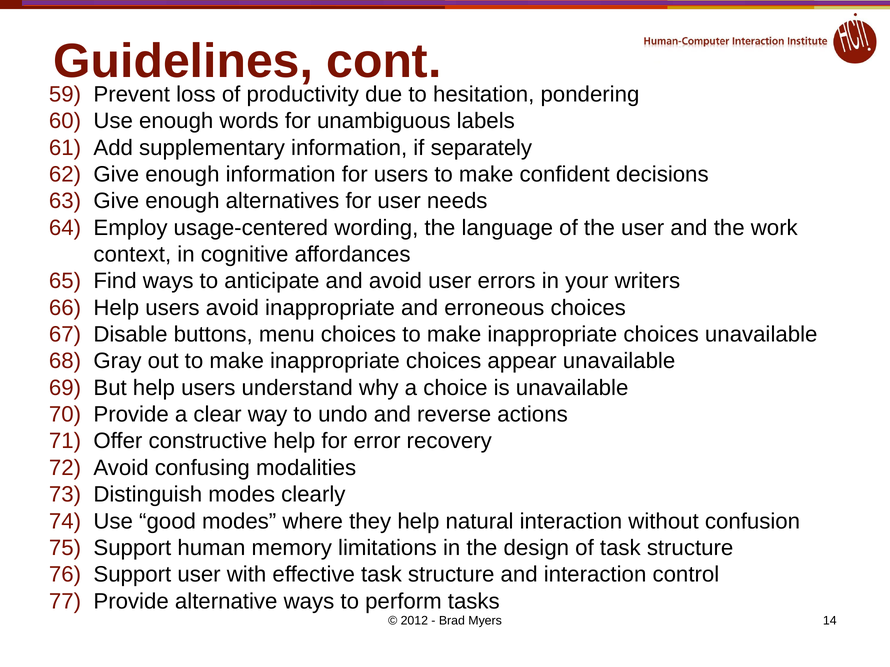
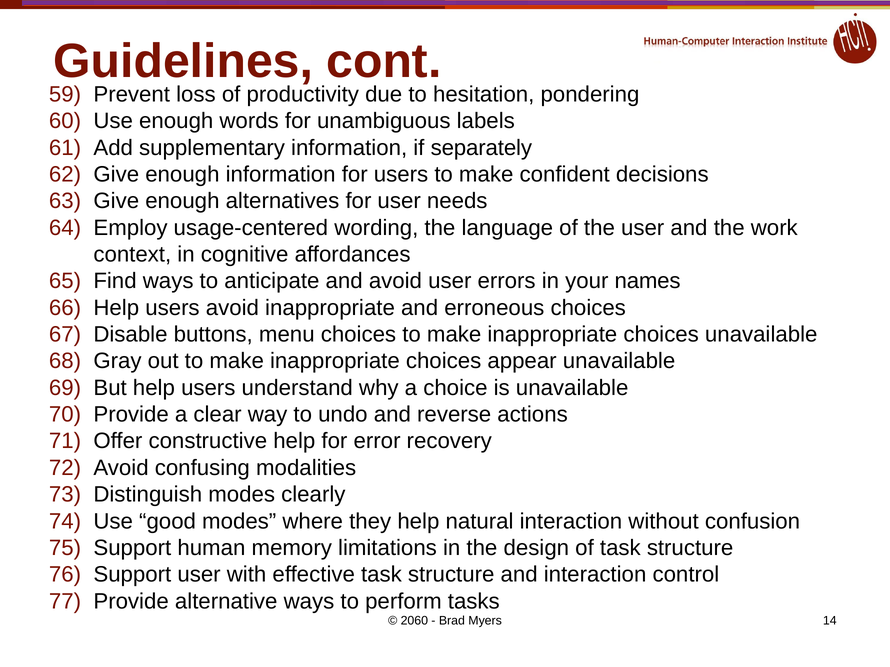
writers: writers -> names (648, 281)
2012: 2012 -> 2060 (414, 621)
